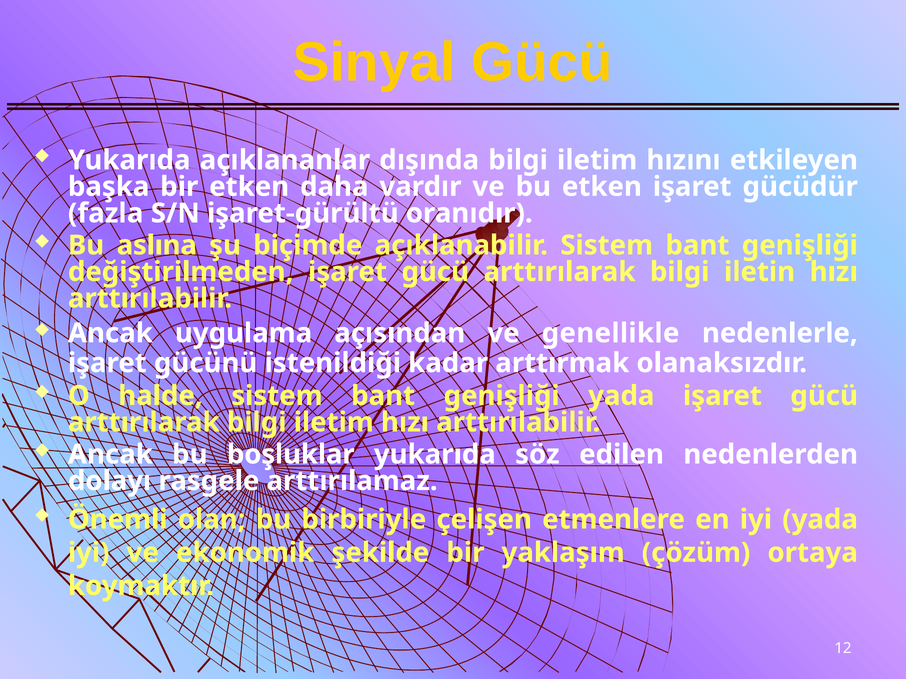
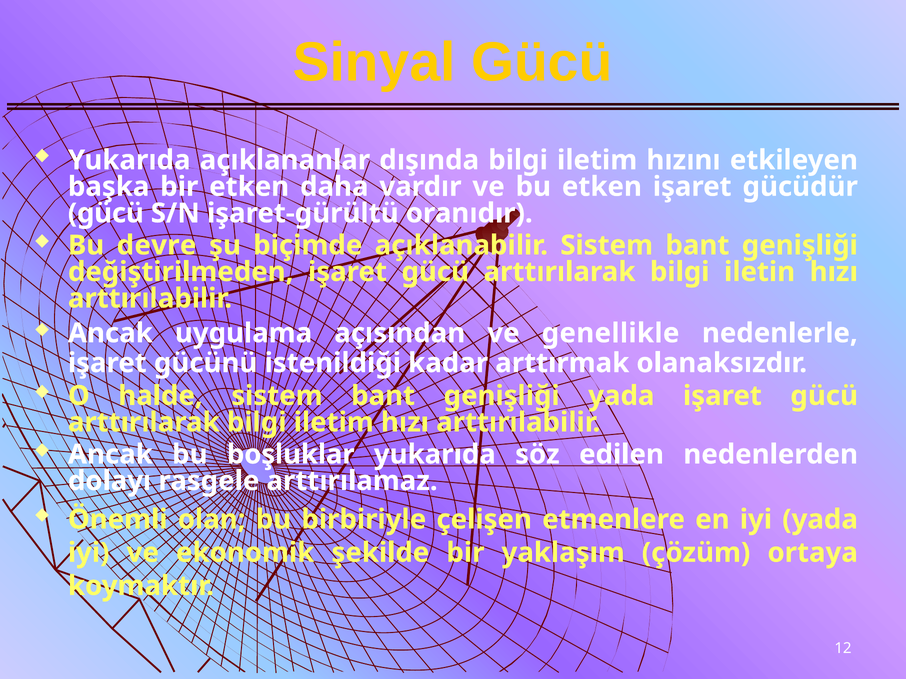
fazla: fazla -> gücü (106, 213)
aslına: aslına -> devre (157, 246)
